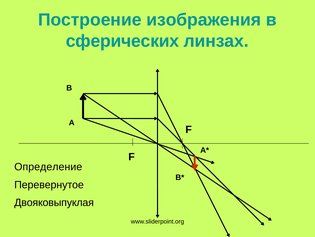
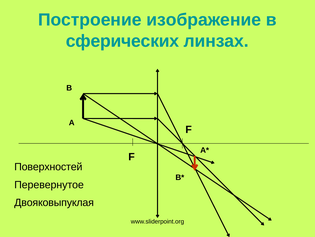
изображения: изображения -> изображение (204, 20)
Определение: Определение -> Поверхностей (48, 166)
